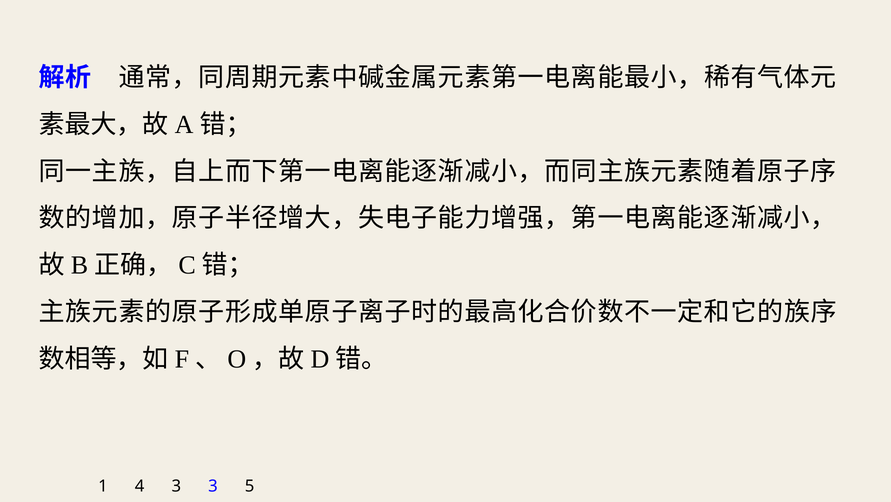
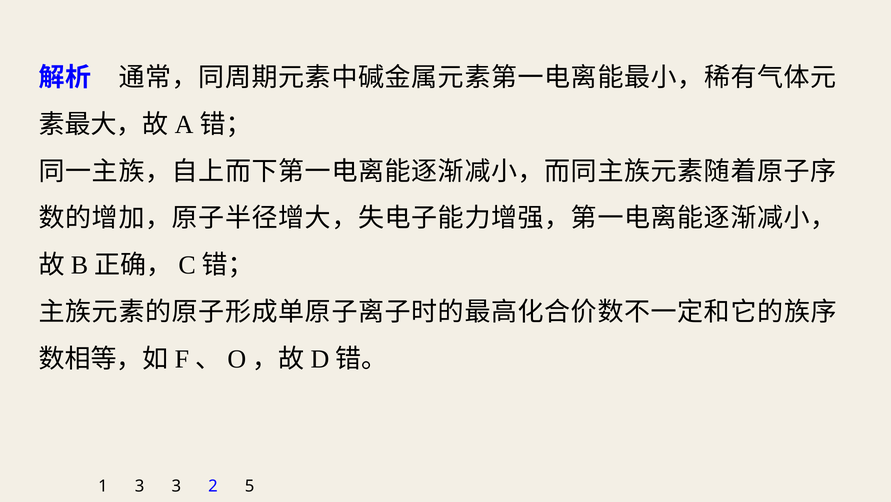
1 4: 4 -> 3 (140, 486)
3 3: 3 -> 2 (213, 486)
